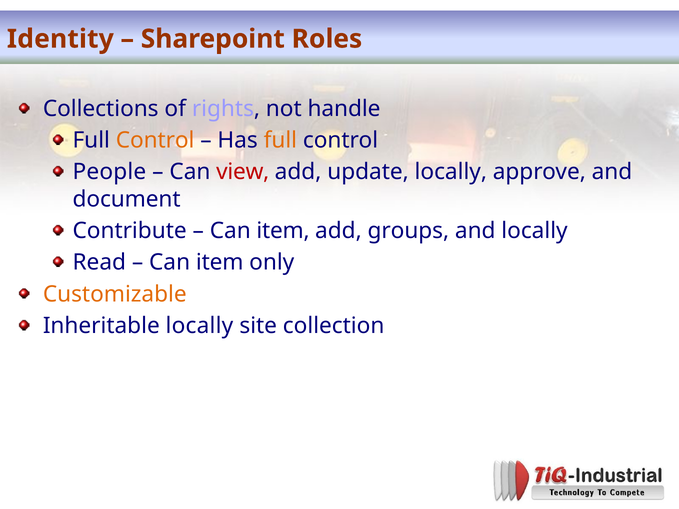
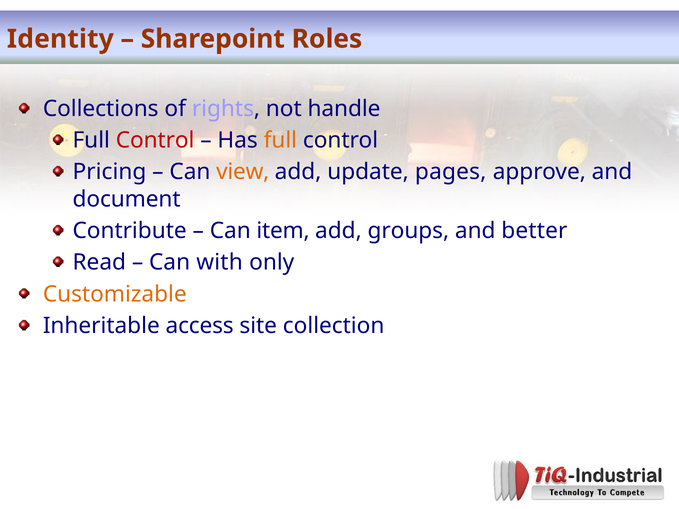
Control colour: orange -> red (155, 140)
People: People -> Pricing (109, 172)
view colour: red -> orange (243, 172)
update locally: locally -> pages (451, 172)
and locally: locally -> better (534, 231)
item: item -> with (220, 263)
Inheritable locally: locally -> access (200, 326)
